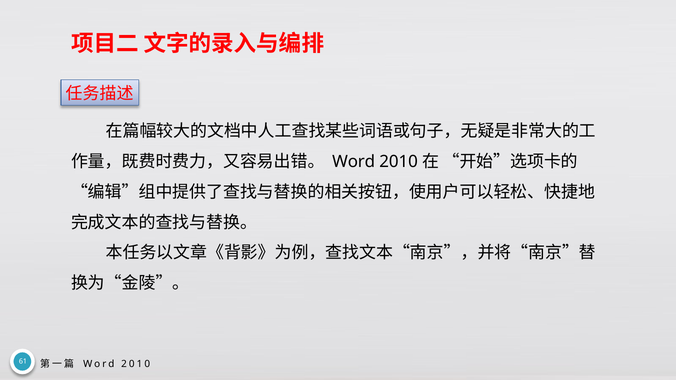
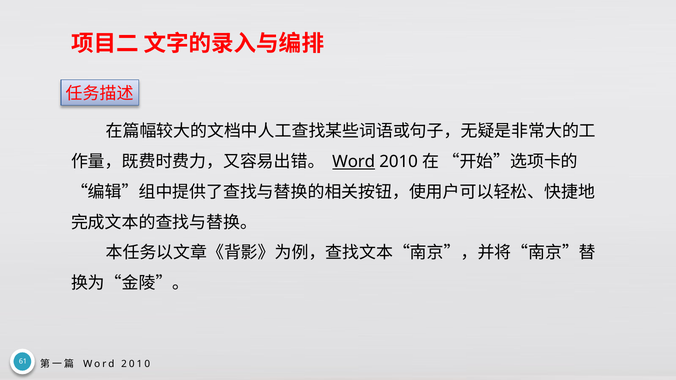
Word underline: none -> present (354, 162)
